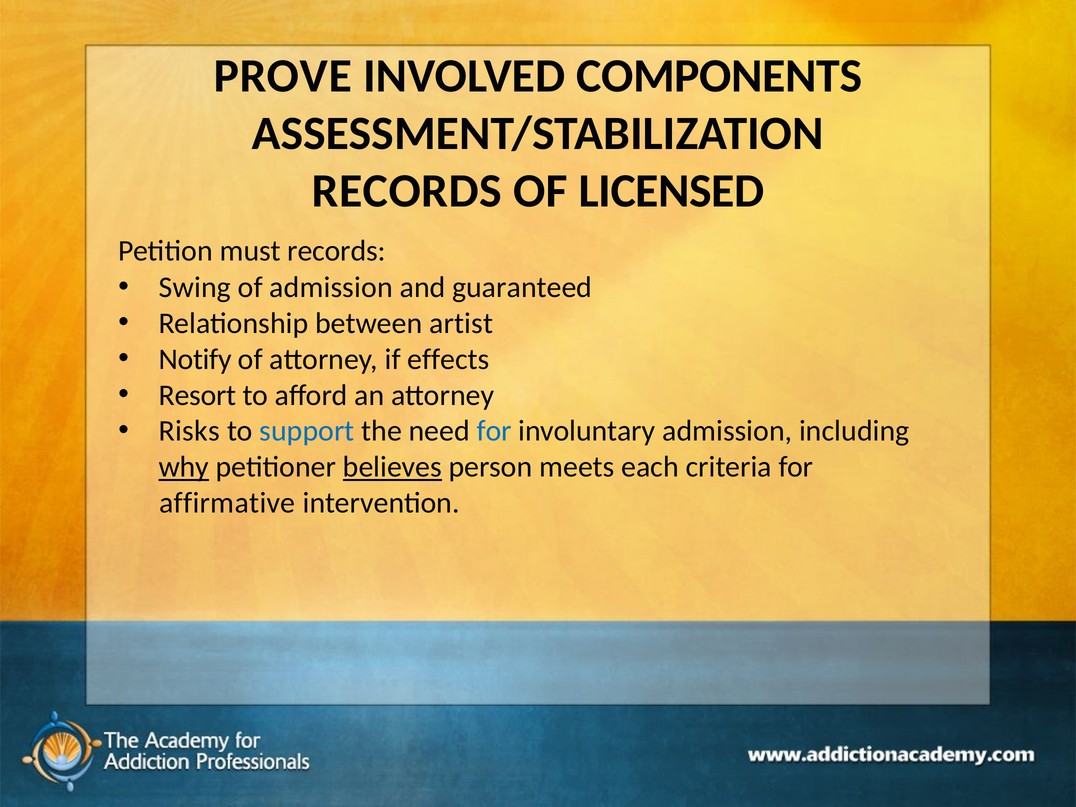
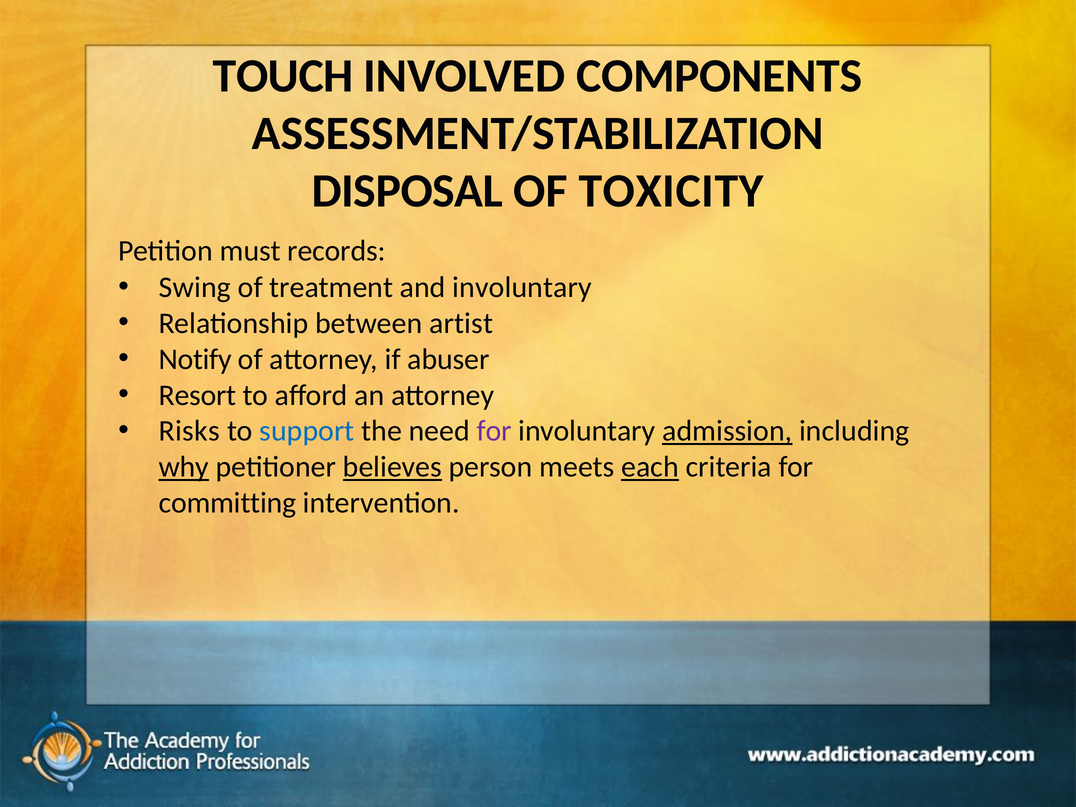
PROVE: PROVE -> TOUCH (283, 76)
RECORDS: RECORDS -> DISPOSAL (407, 191)
LICENSED: LICENSED -> TOXICITY (671, 191)
of admission: admission -> treatment (331, 287)
and guaranteed: guaranteed -> involuntary (522, 287)
effects: effects -> abuser (448, 359)
for colour: blue -> purple (494, 431)
admission underline: none -> present (727, 431)
each underline: none -> present (650, 467)
affirmative: affirmative -> committing (227, 503)
